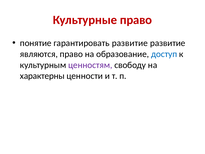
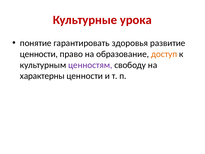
Культурные право: право -> урока (136, 20)
гарантировать развитие: развитие -> здоровья (130, 43)
являются: являются -> ценности (39, 54)
доступ colour: blue -> orange (164, 54)
